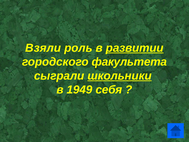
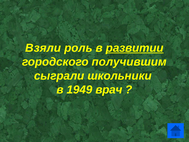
факультета: факультета -> получившим (129, 62)
школьники underline: present -> none (120, 76)
себя: себя -> врач (109, 89)
